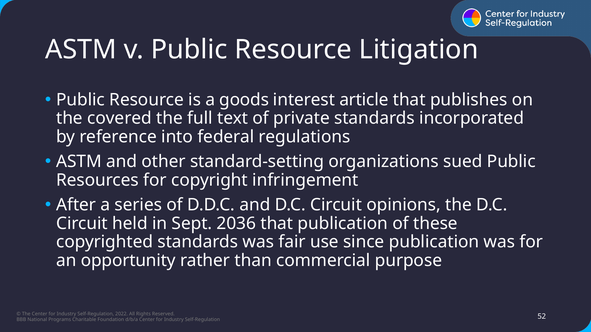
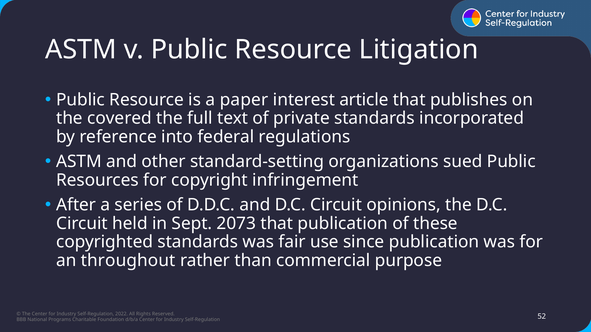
goods: goods -> paper (244, 100)
2036: 2036 -> 2073 (236, 224)
opportunity: opportunity -> throughout (128, 261)
